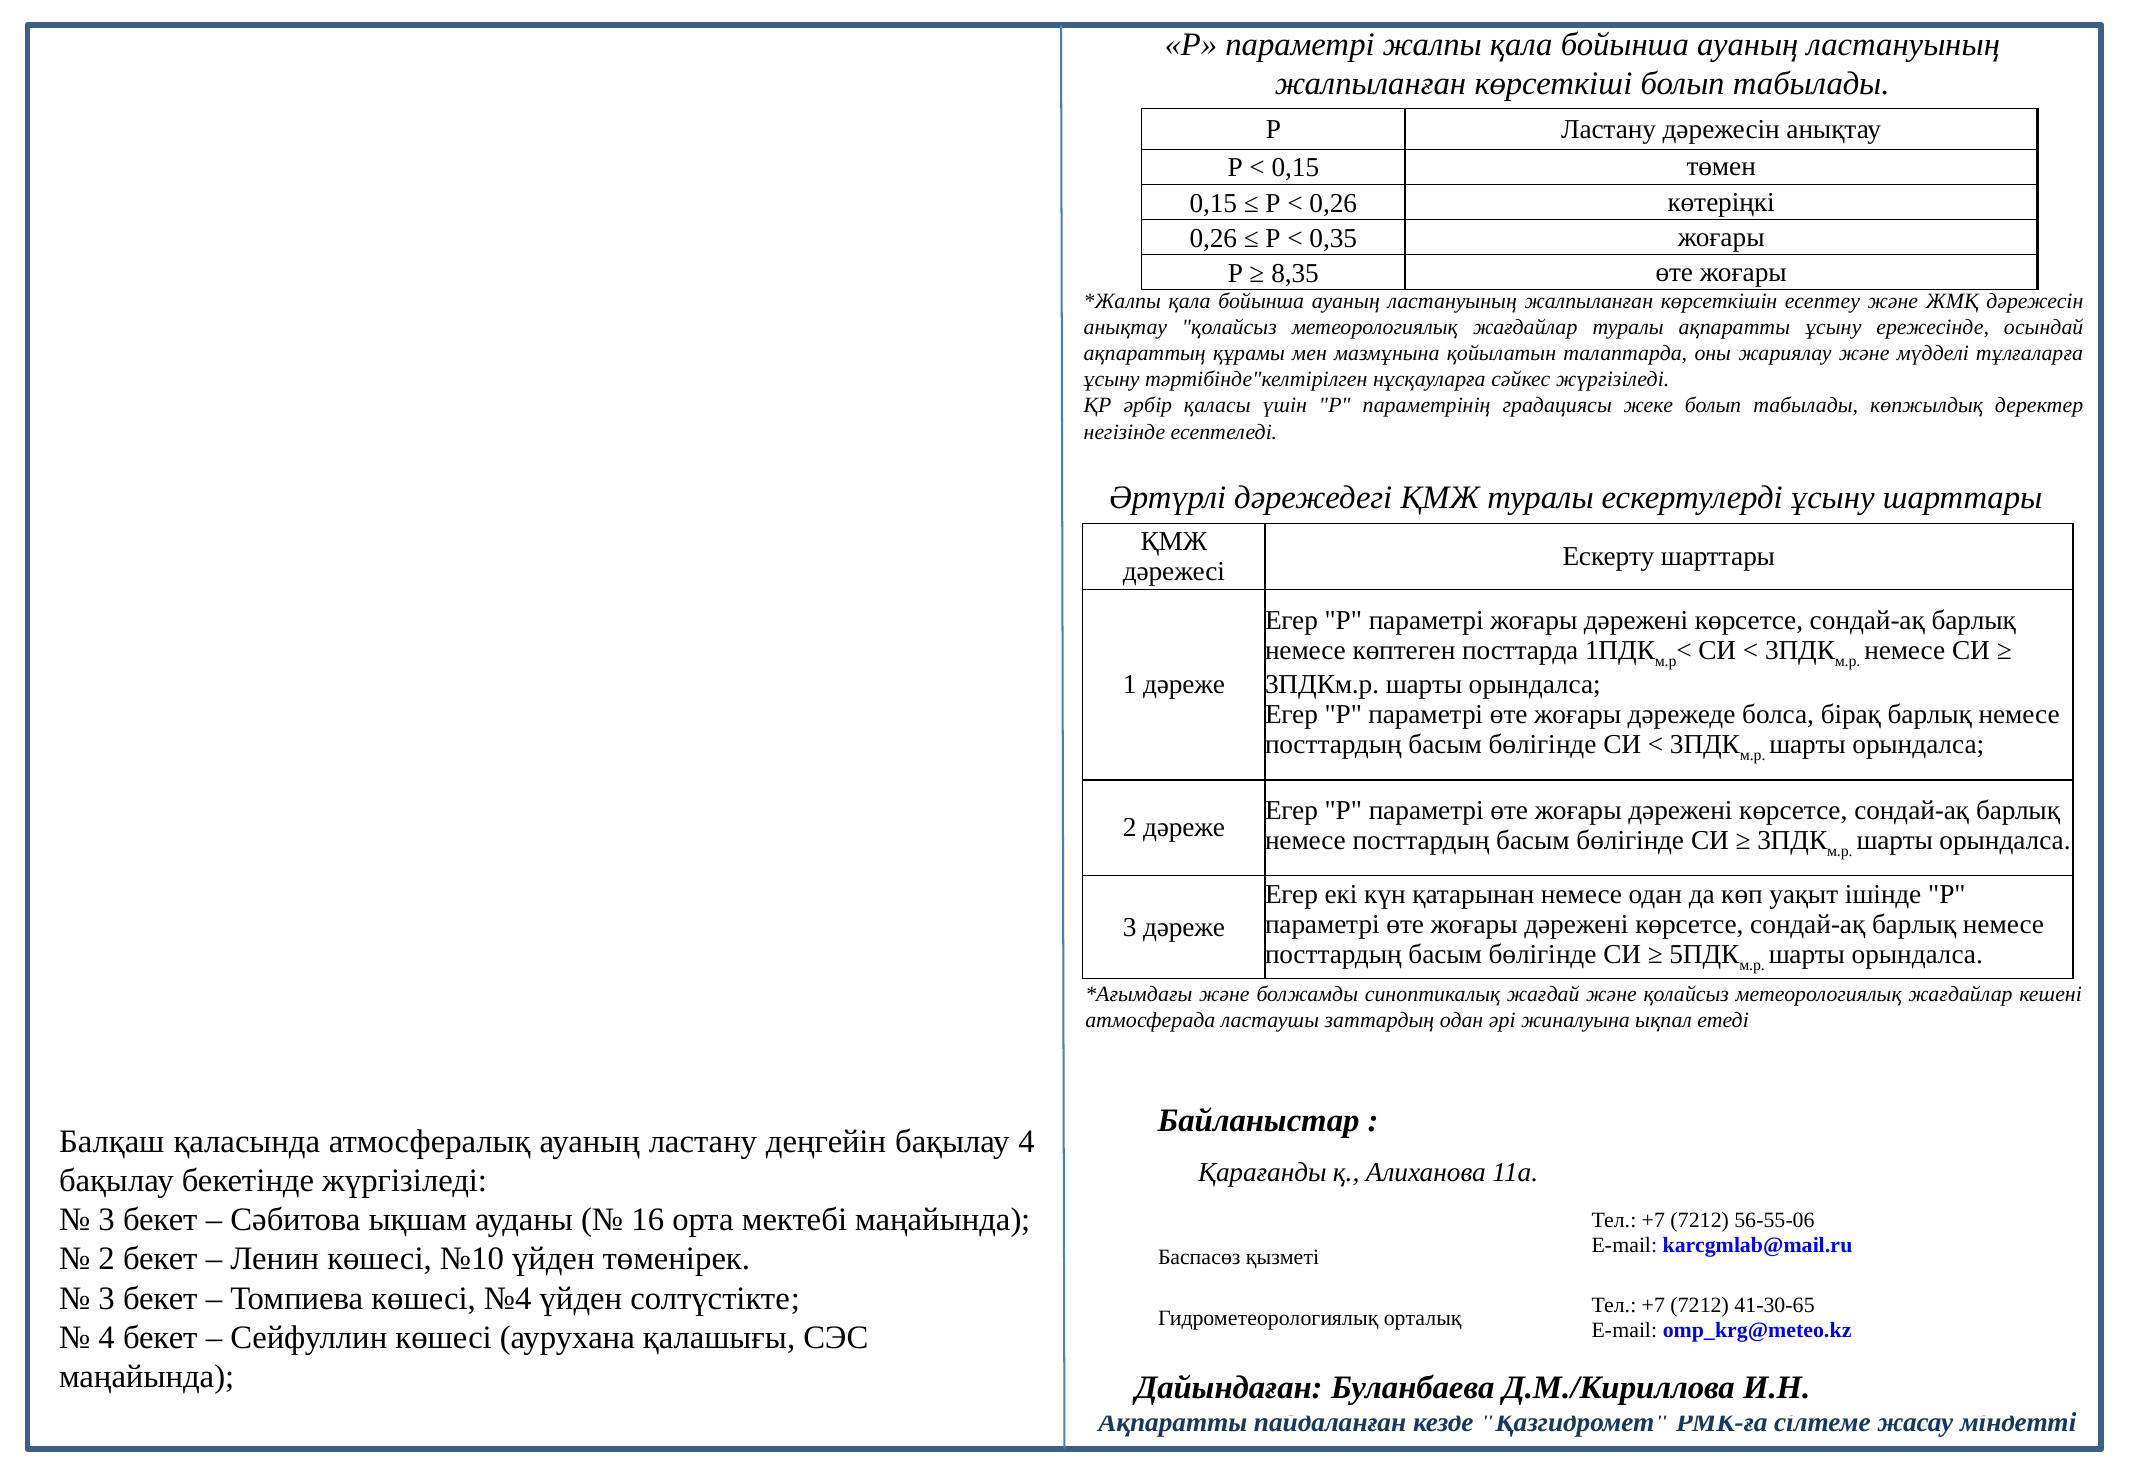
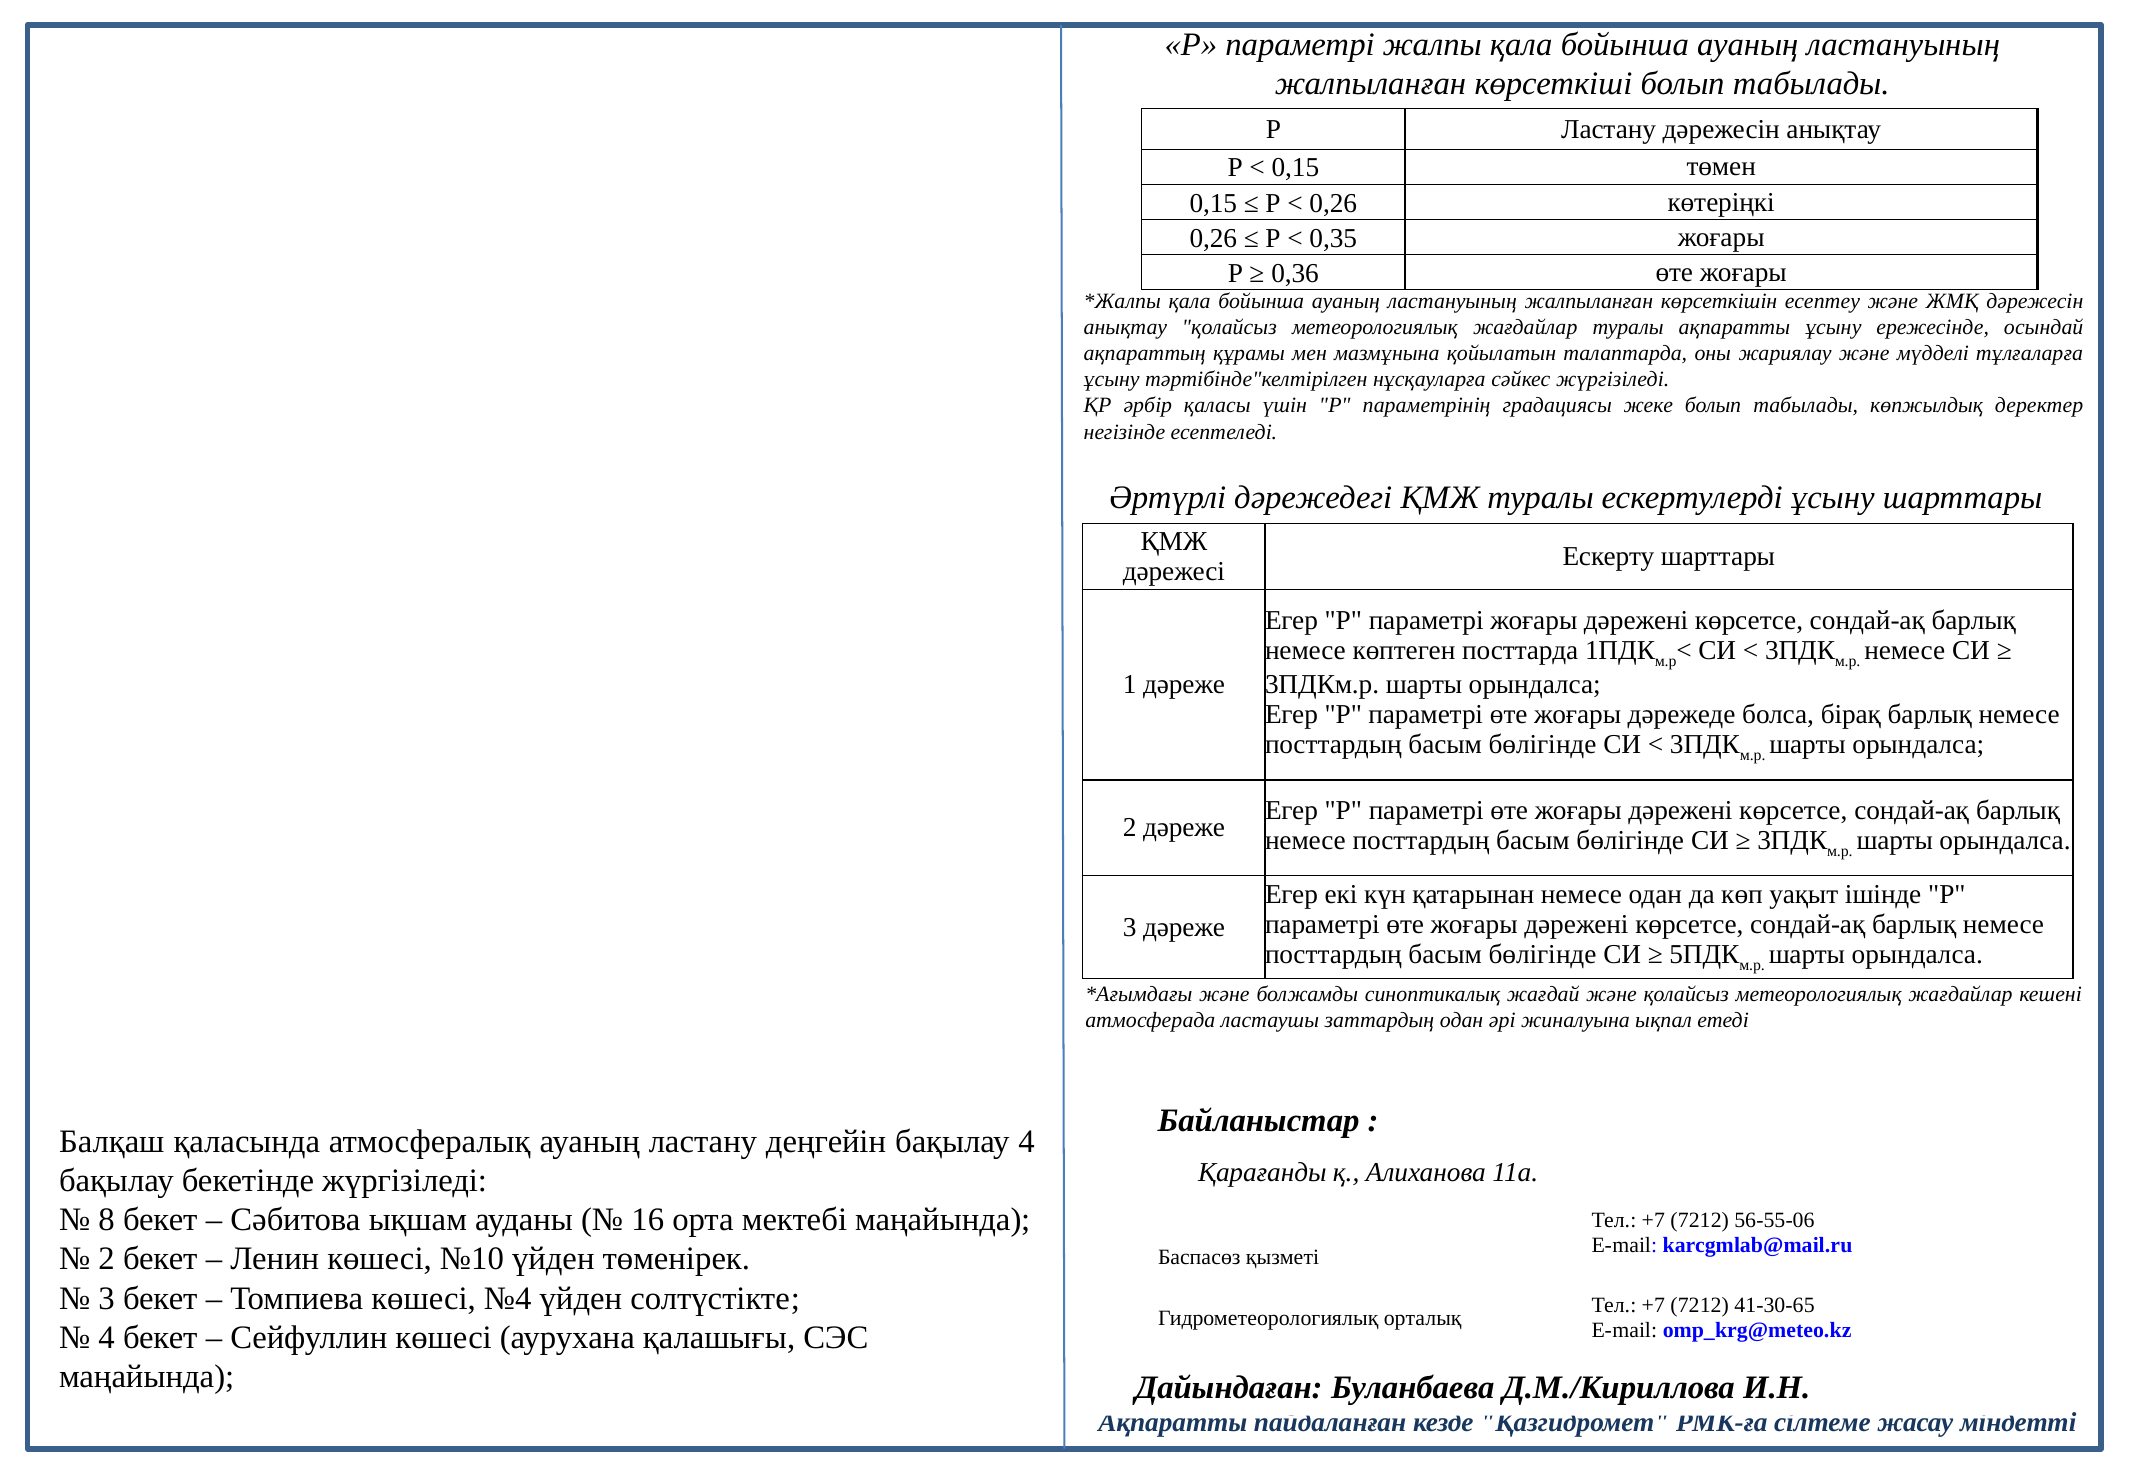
8,35: 8,35 -> 0,36 (1295, 273)
3: 3 -> 8 (107, 1220)
